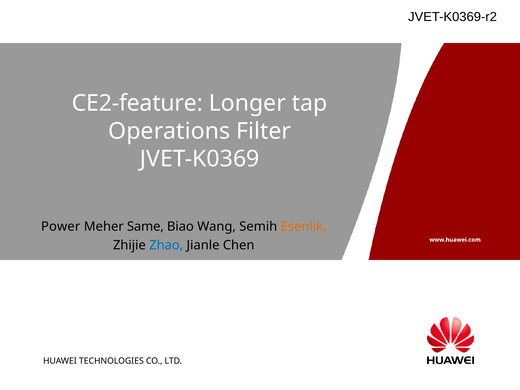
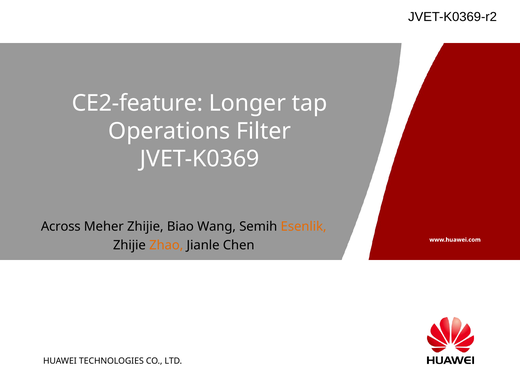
Power: Power -> Across (61, 226)
Meher Same: Same -> Zhijie (145, 226)
Zhao colour: blue -> orange (166, 245)
